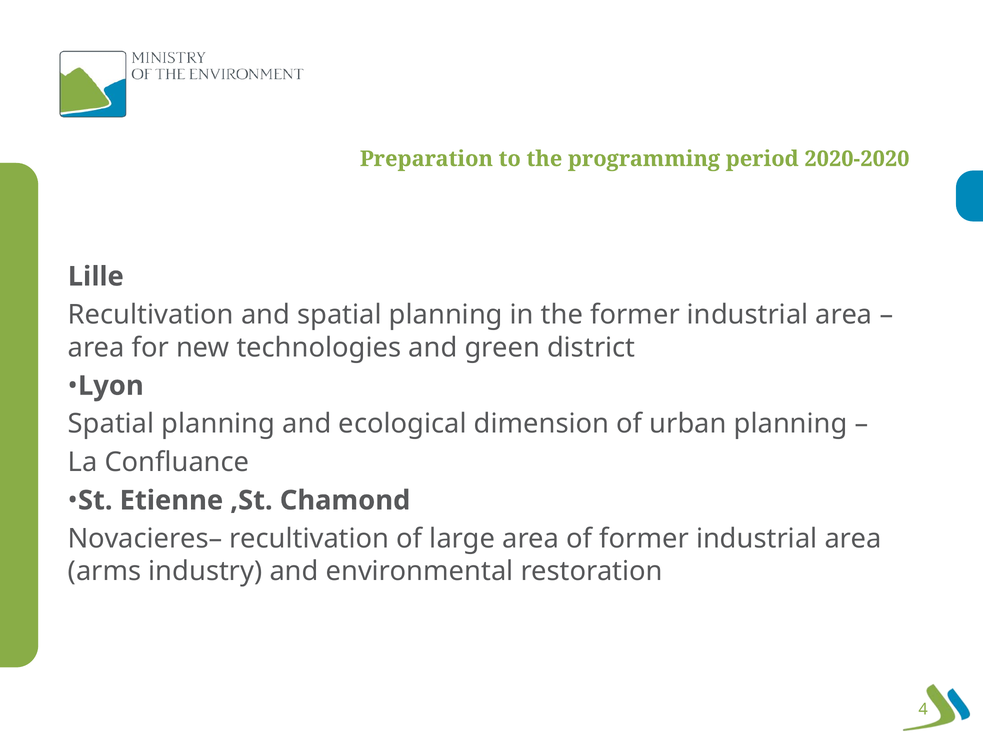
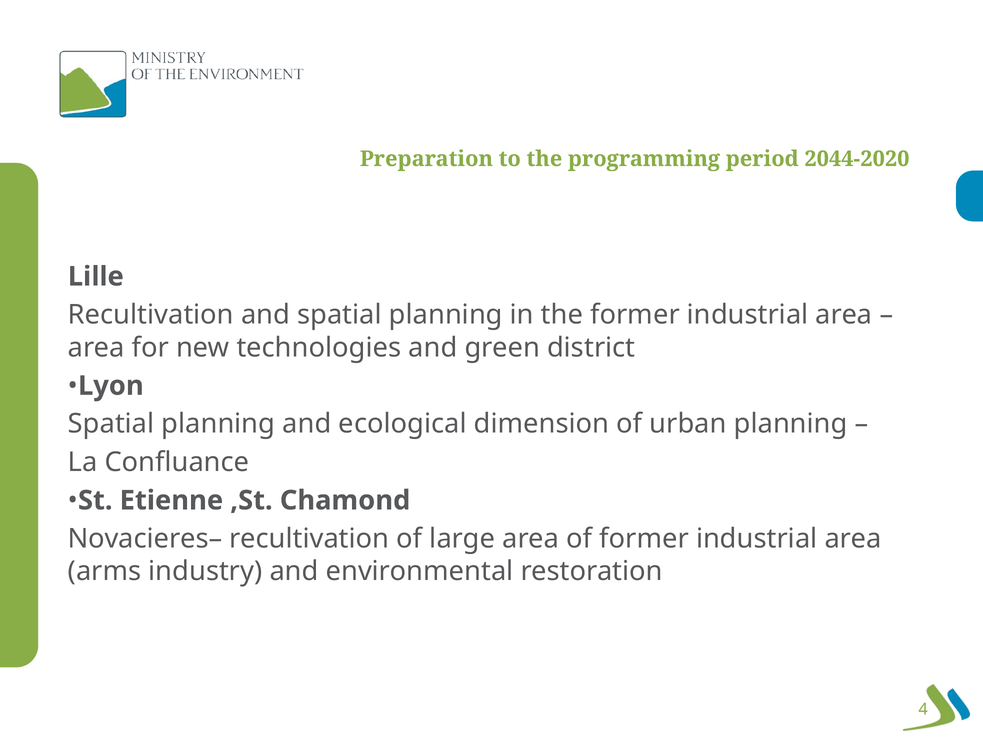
2020-2020: 2020-2020 -> 2044-2020 (857, 159)
